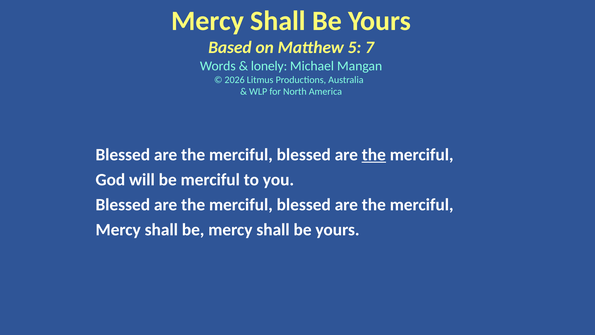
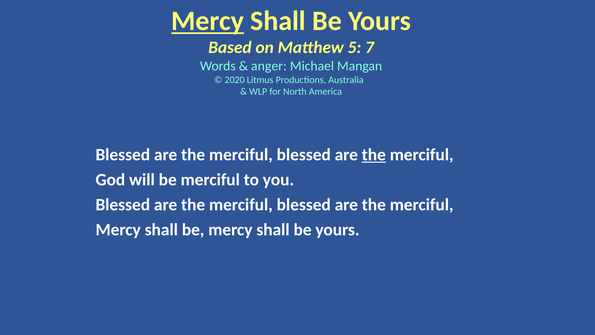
Mercy underline: none -> present (208, 21)
lonely: lonely -> anger (269, 66)
2026: 2026 -> 2020 (235, 80)
